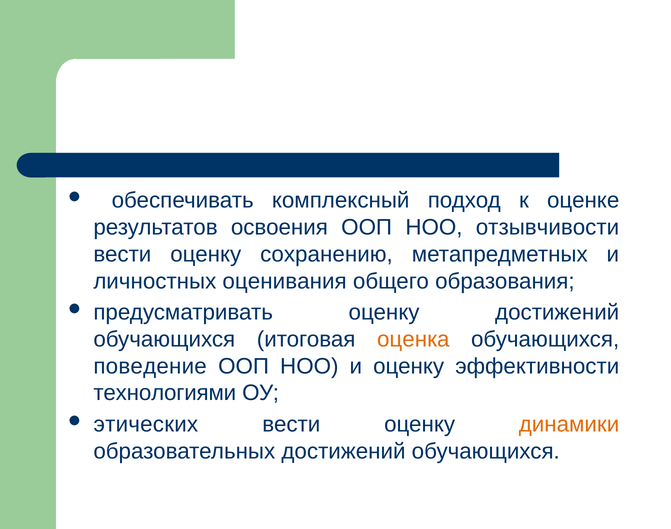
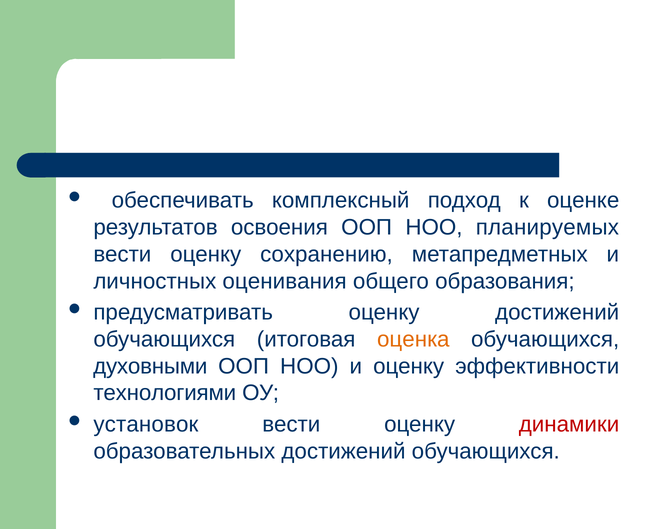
отзывчивости: отзывчивости -> планируемых (547, 227)
поведение: поведение -> духовными (150, 366)
этических: этических -> установок (146, 424)
динамики colour: orange -> red (569, 424)
